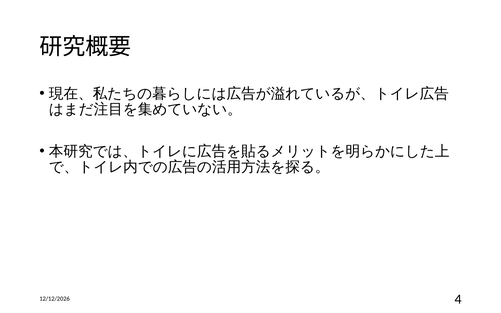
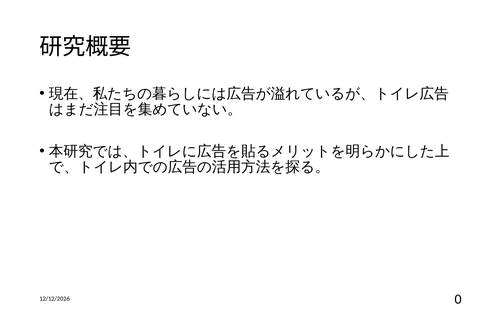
4: 4 -> 0 (458, 299)
